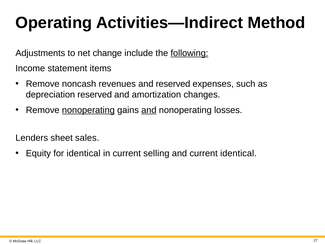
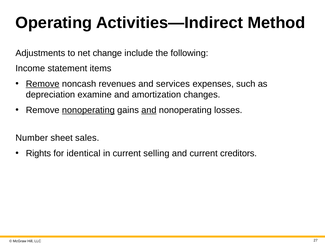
following underline: present -> none (189, 53)
Remove underline: none -> present (43, 84)
and reserved: reserved -> services (173, 84)
depreciation reserved: reserved -> examine (95, 95)
Lenders: Lenders -> Number (32, 138)
Equity: Equity -> Rights (38, 153)
current identical: identical -> creditors (239, 153)
